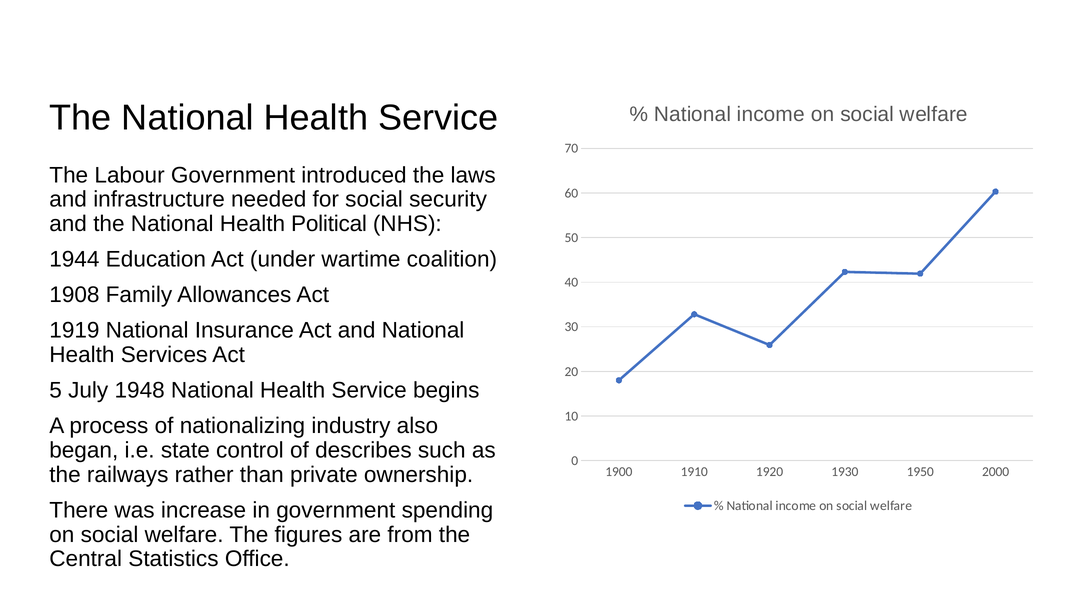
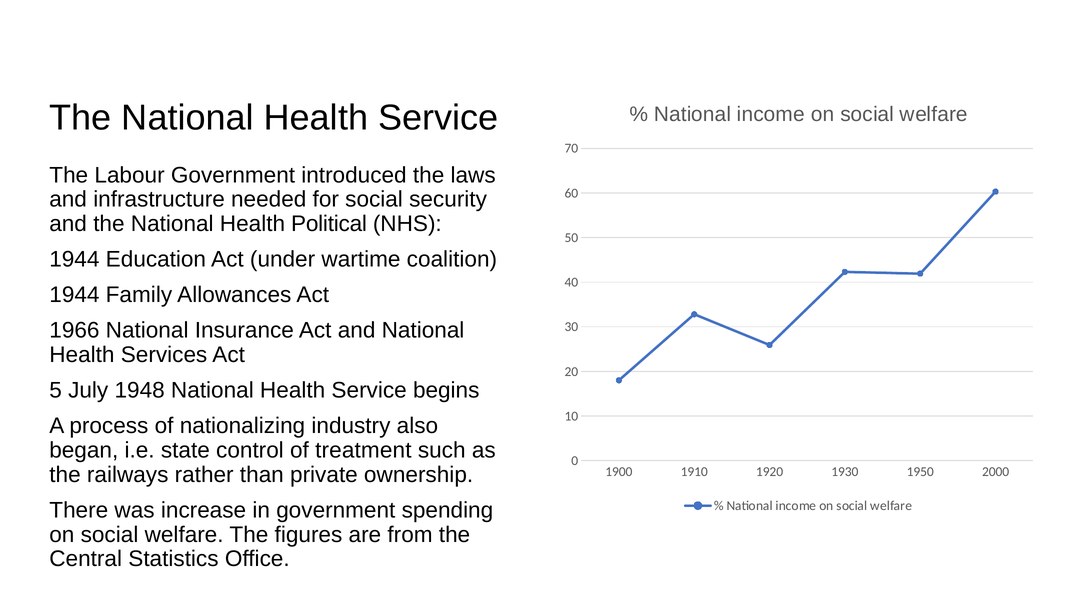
1908: 1908 -> 1944 (74, 295)
1919: 1919 -> 1966 (74, 331)
describes: describes -> treatment (363, 451)
